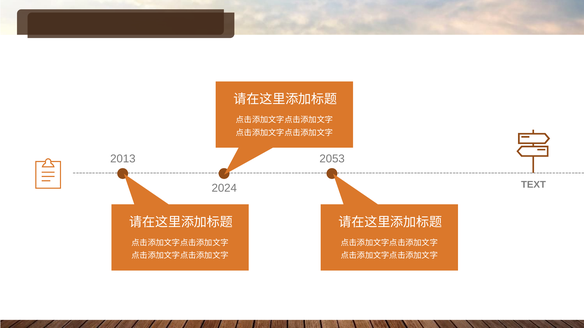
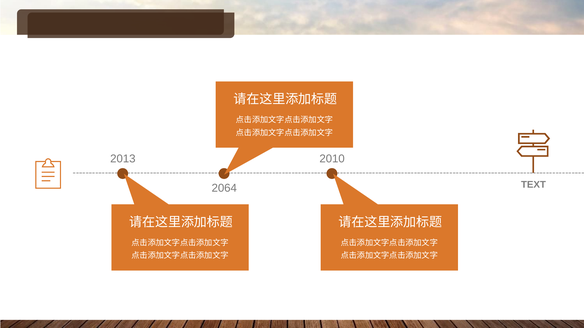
2053: 2053 -> 2010 (332, 159)
2024: 2024 -> 2064 (224, 188)
